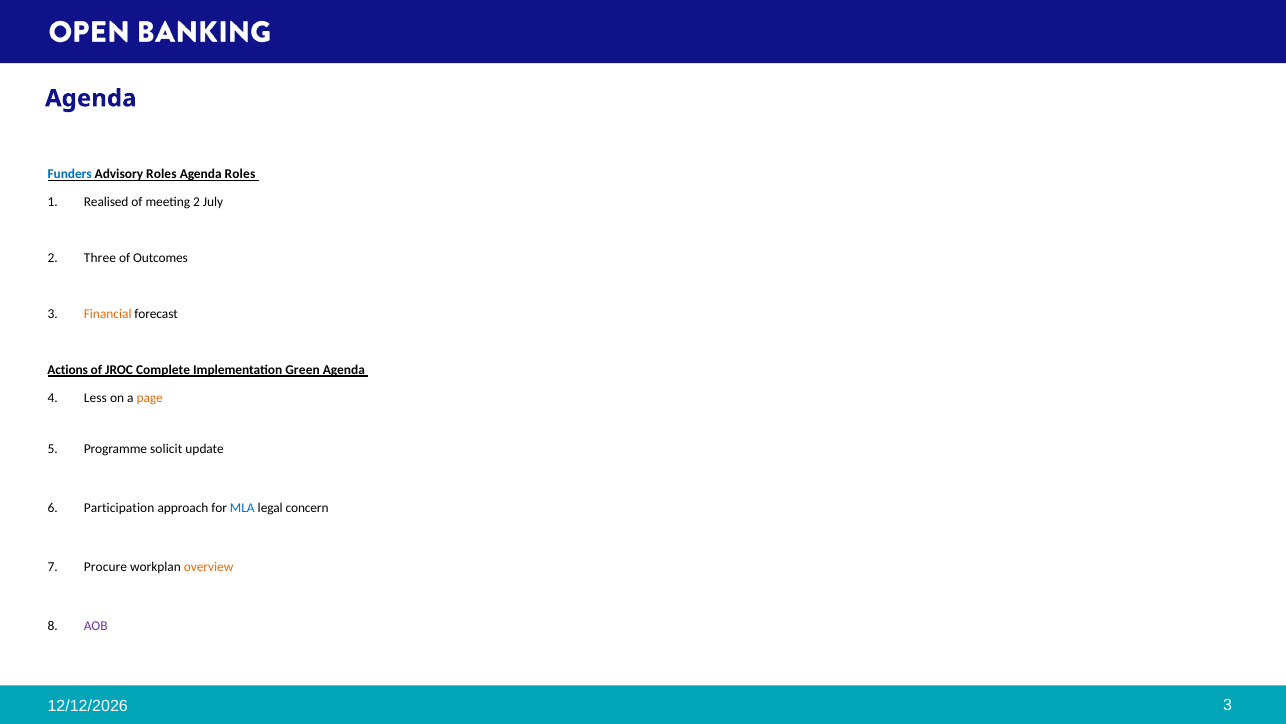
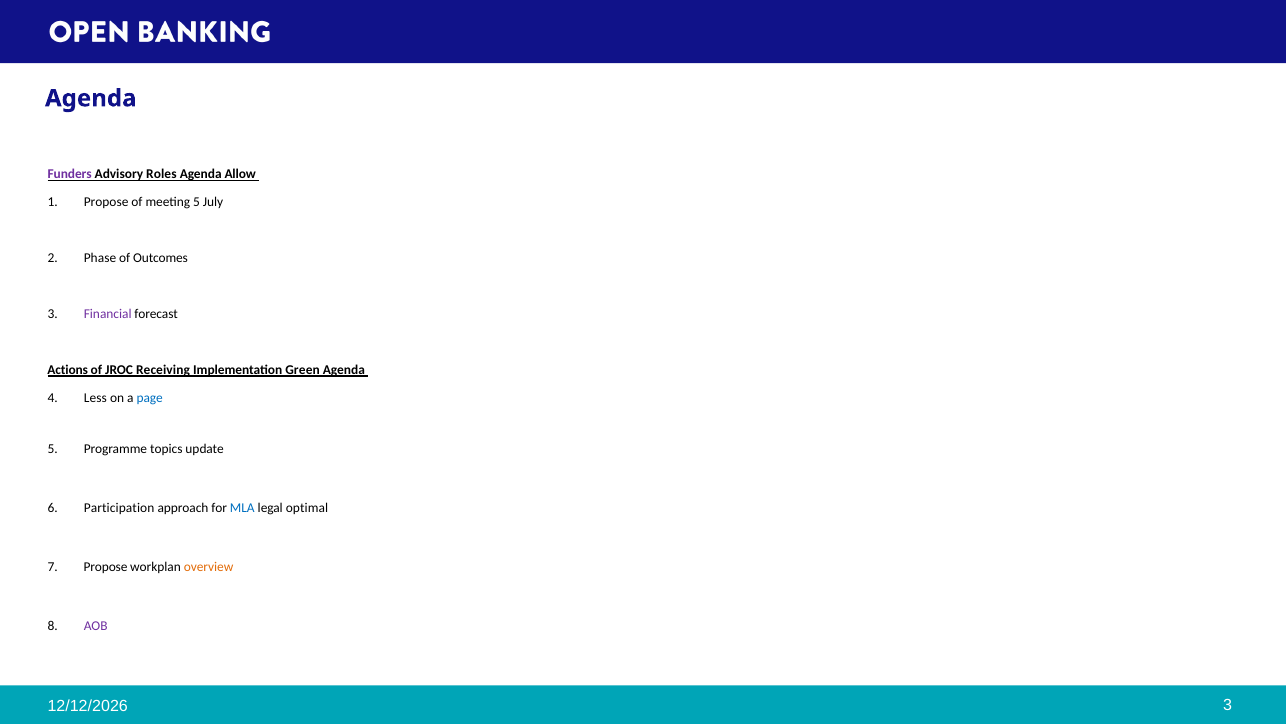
Funders colour: blue -> purple (70, 174)
Agenda Roles: Roles -> Allow (240, 174)
Realised: Realised -> Propose (106, 202)
meeting 2: 2 -> 5 (197, 202)
Three: Three -> Phase (100, 258)
Financial colour: orange -> purple (108, 314)
Complete: Complete -> Receiving (163, 370)
page colour: orange -> blue (150, 398)
solicit: solicit -> topics (166, 448)
concern: concern -> optimal (307, 507)
Procure: Procure -> Propose (106, 566)
